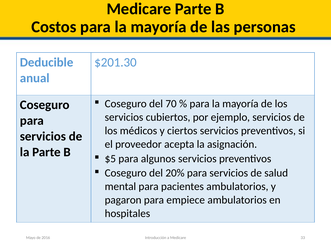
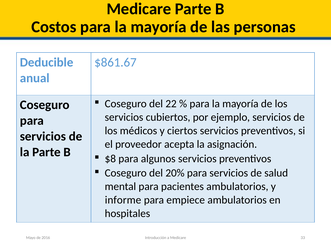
$201.30: $201.30 -> $861.67 (115, 62)
70: 70 -> 22 (171, 103)
$5: $5 -> $8 (110, 158)
pagaron: pagaron -> informe (123, 199)
